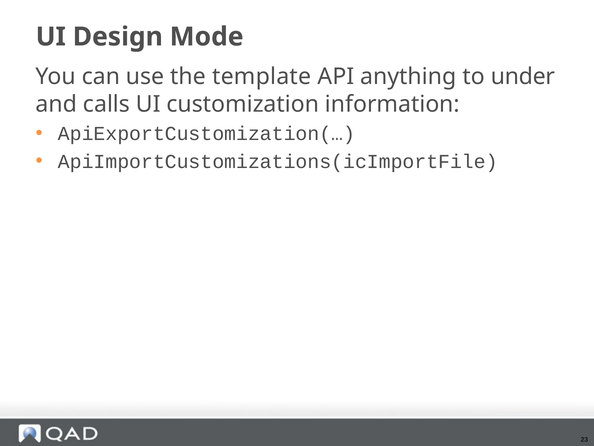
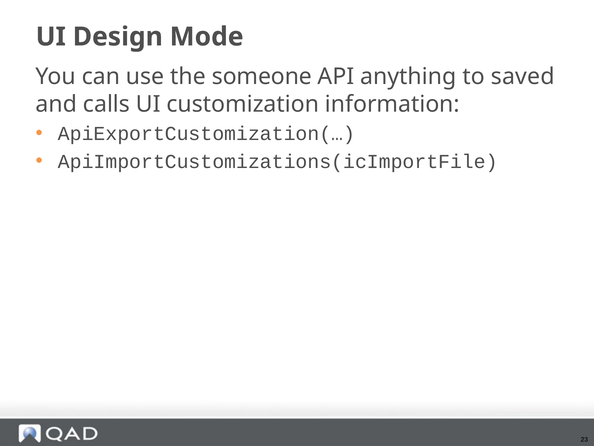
template: template -> someone (262, 76)
under: under -> saved (523, 76)
